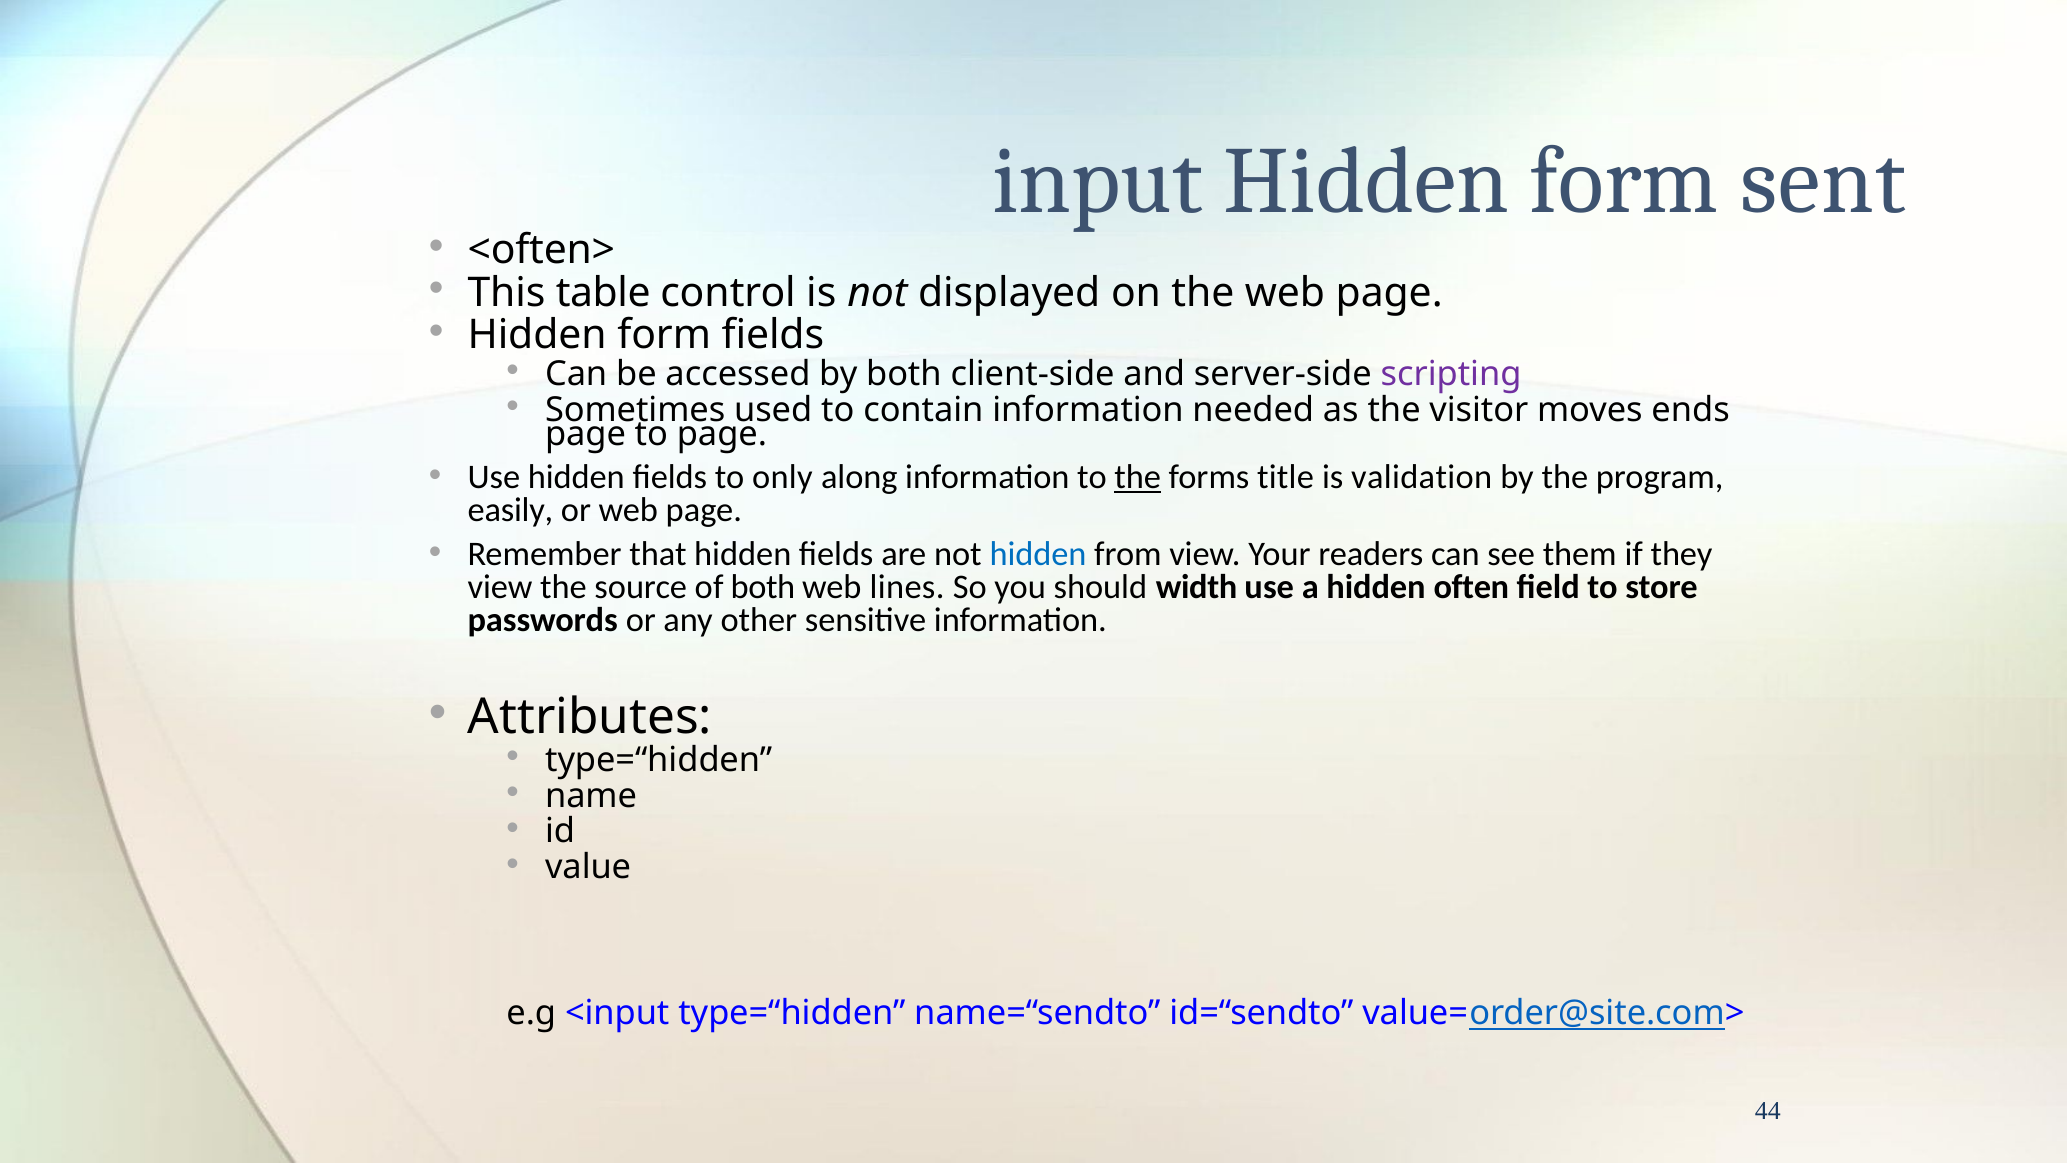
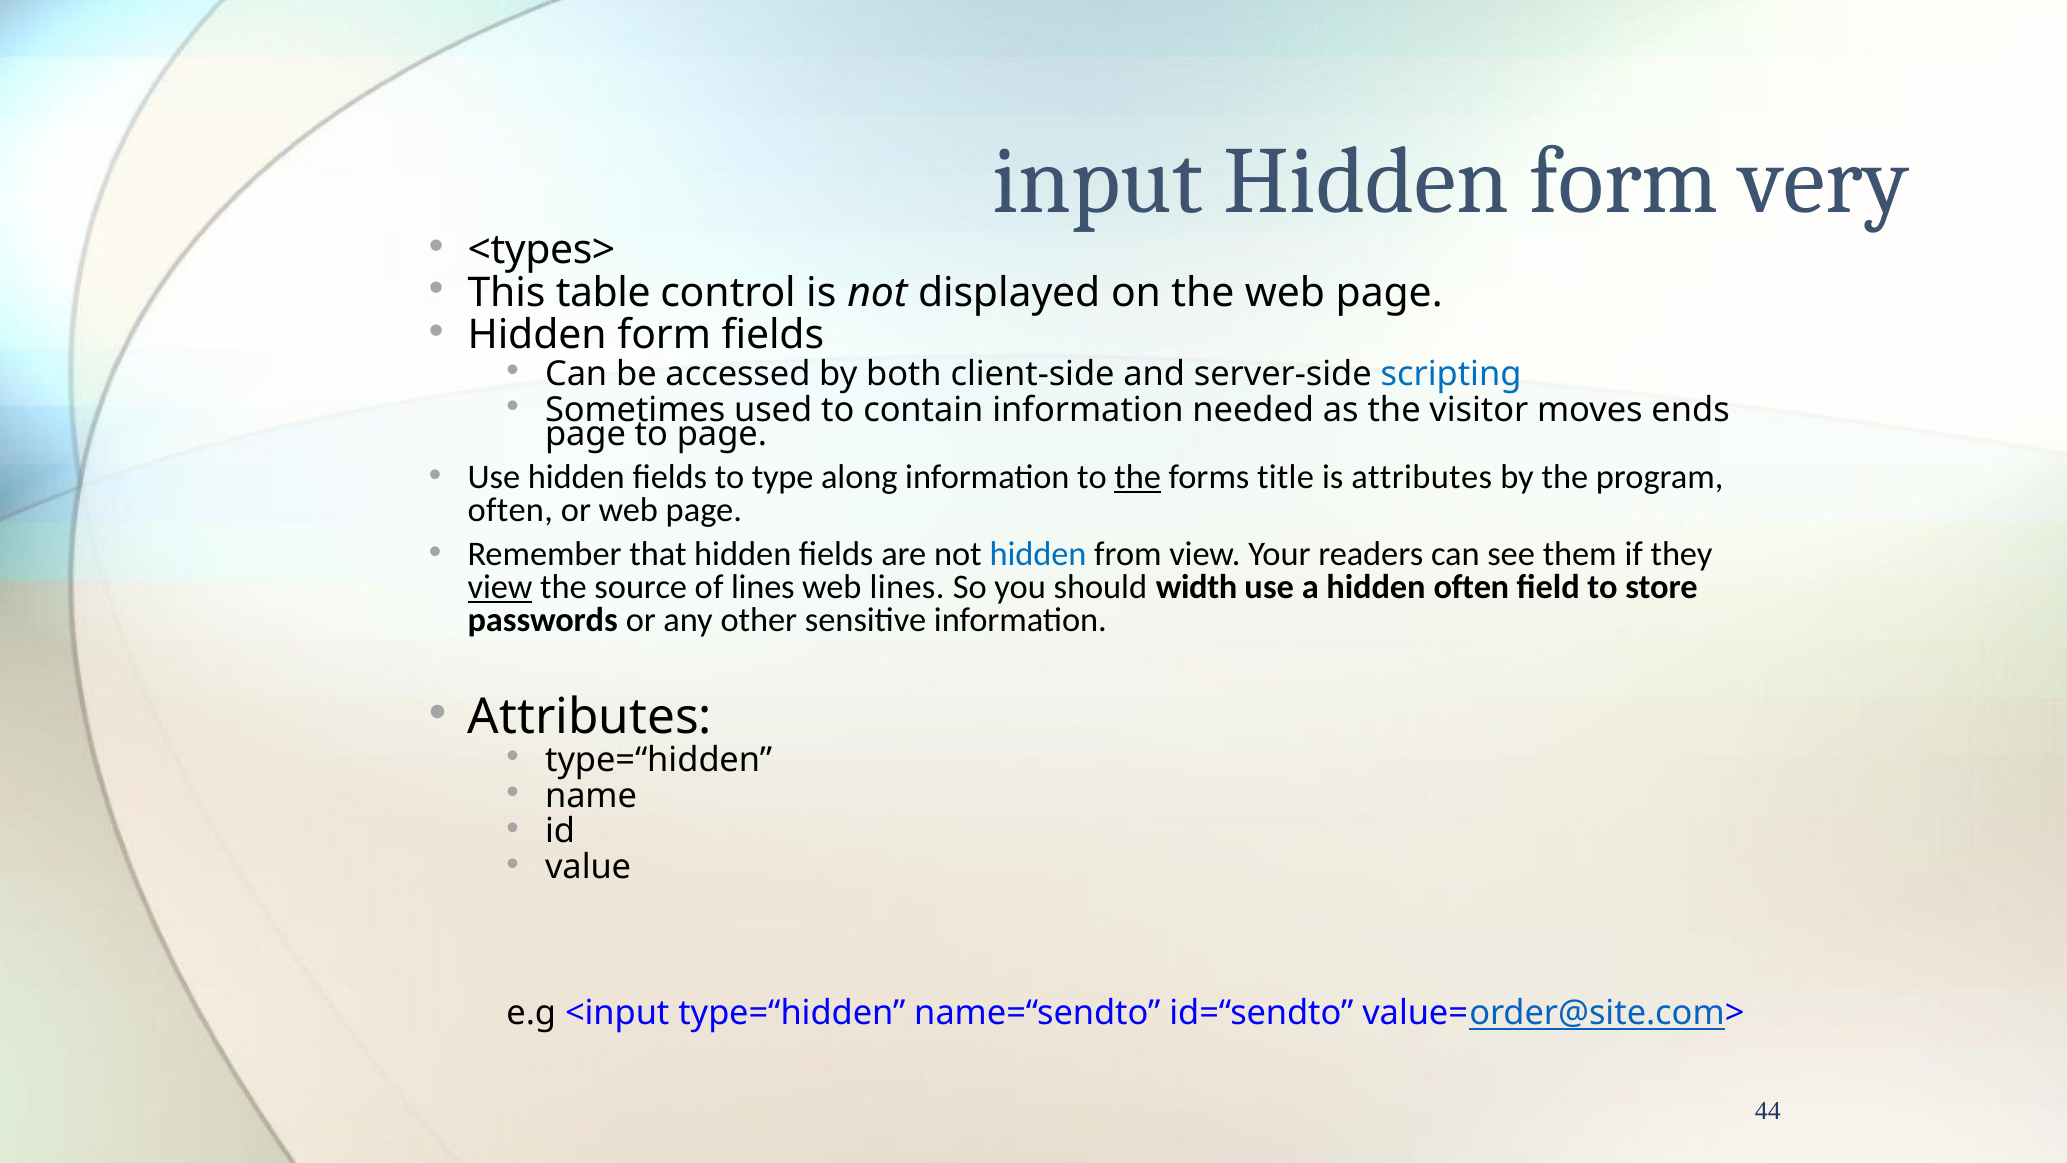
sent: sent -> very (1824, 181)
<often>: <often> -> <types> (541, 250)
scripting colour: purple -> blue (1451, 374)
only: only -> type (783, 477)
is validation: validation -> attributes (1422, 477)
easily: easily -> often (510, 510)
view underline: none -> present (500, 587)
of both: both -> lines (763, 587)
